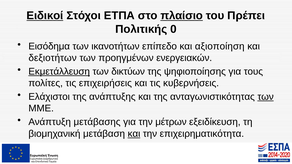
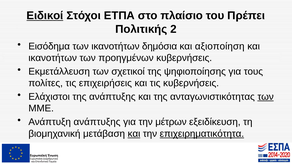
πλαίσιο underline: present -> none (182, 16)
0: 0 -> 2 (173, 29)
επίπεδο: επίπεδο -> δημόσια (160, 46)
δεξιοτήτων: δεξιοτήτων -> ικανοτήτων (53, 58)
προηγμένων ενεργειακών: ενεργειακών -> κυβερνήσεις (184, 58)
Εκμετάλλευση underline: present -> none (59, 72)
δικτύων: δικτύων -> σχετικοί (128, 72)
Ανάπτυξη μετάβασης: μετάβασης -> ανάπτυξης (97, 122)
επιχειρηματικότητα underline: none -> present (202, 134)
